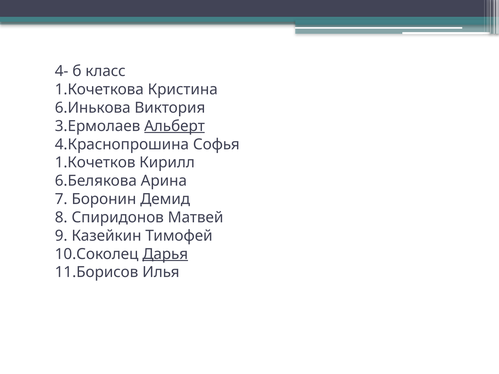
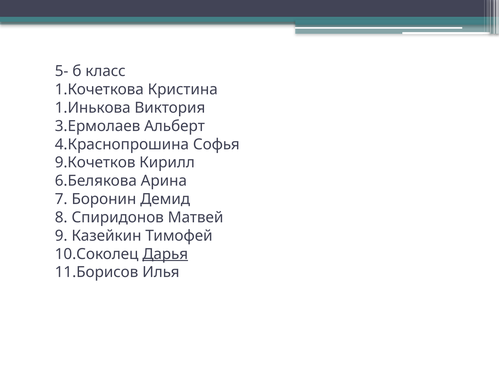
4-: 4- -> 5- (62, 71)
6.Инькова: 6.Инькова -> 1.Инькова (93, 108)
Альберт underline: present -> none (175, 126)
1.Кочетков: 1.Кочетков -> 9.Кочетков (95, 163)
